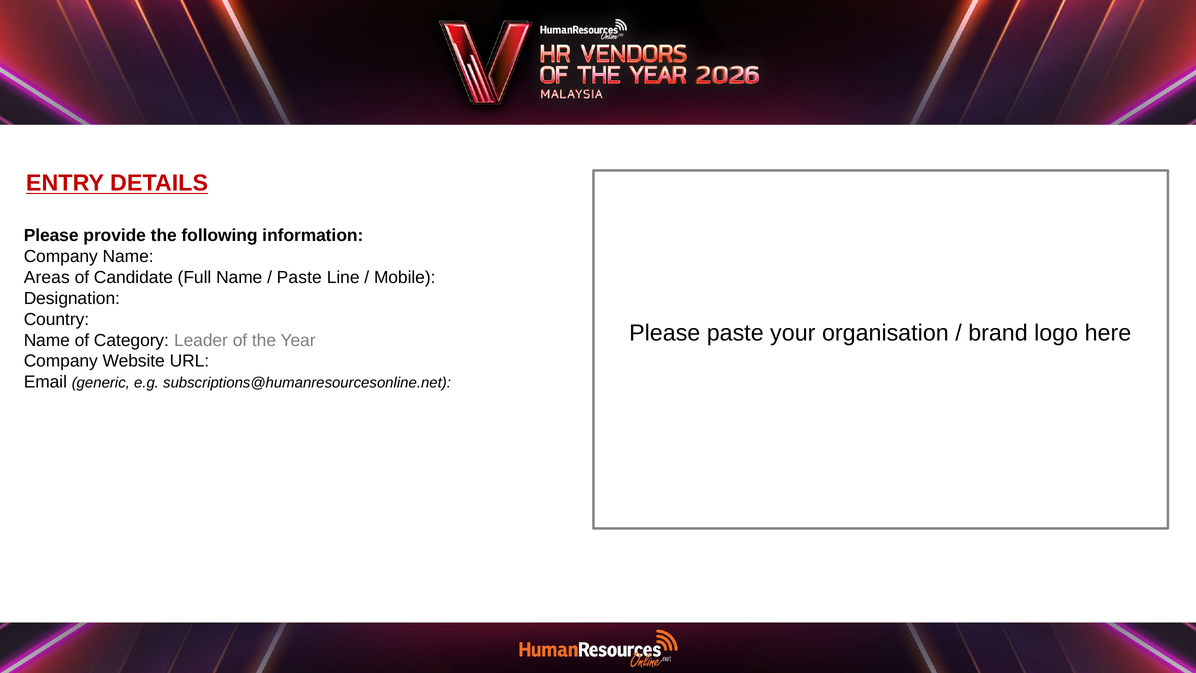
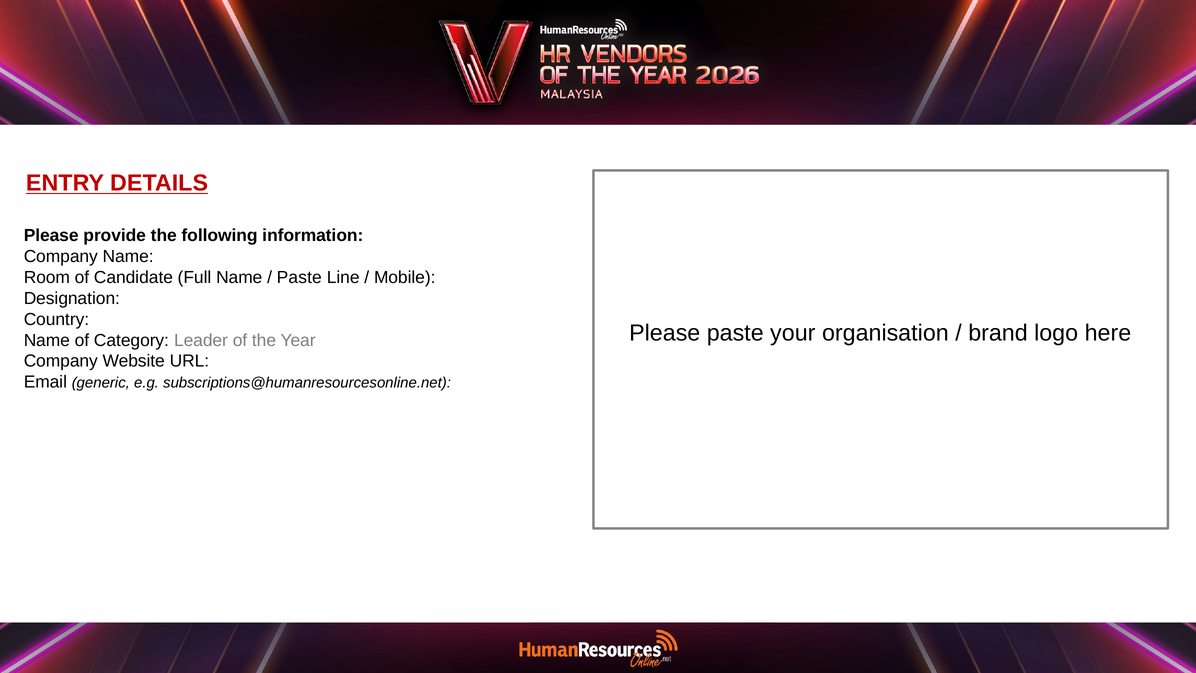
Areas: Areas -> Room (47, 277)
